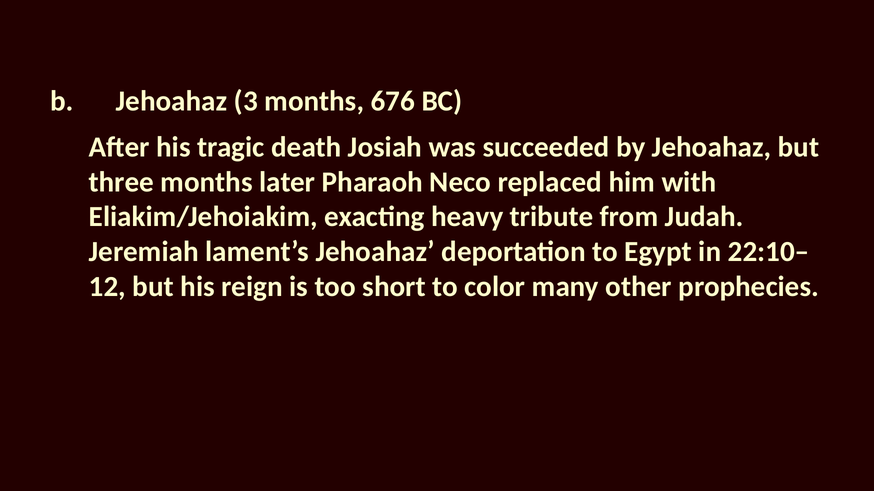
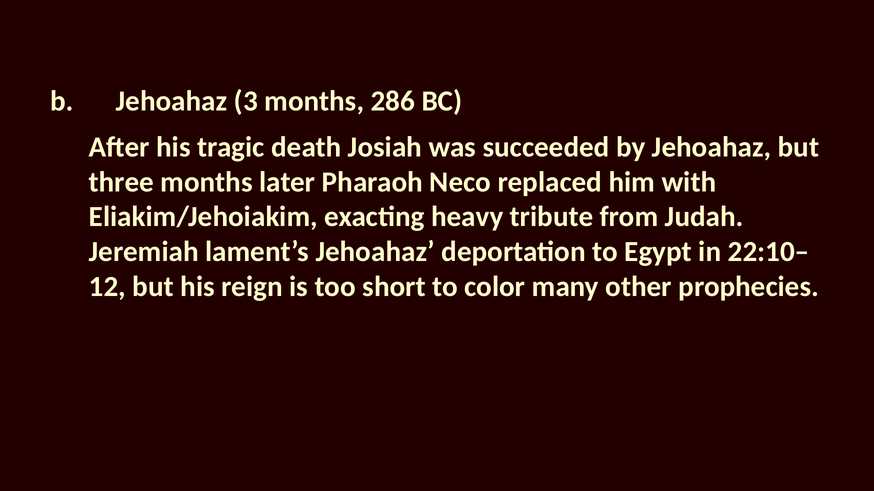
676: 676 -> 286 (393, 101)
